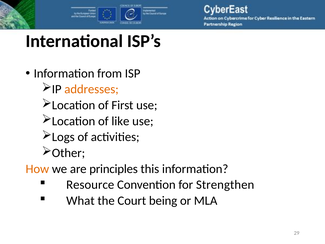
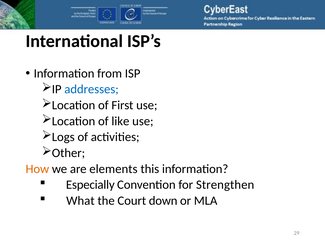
addresses colour: orange -> blue (91, 89)
principles: principles -> elements (113, 169)
Resource: Resource -> Especially (90, 185)
being: being -> down (163, 201)
